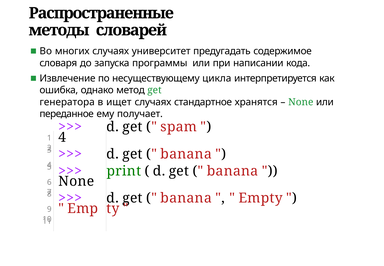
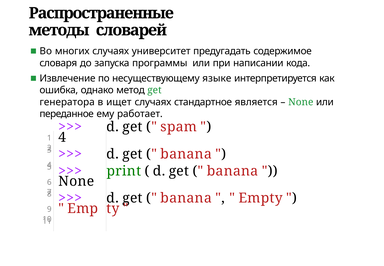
цикла: цикла -> языке (217, 78)
хранятся: хранятся -> является (256, 102)
получает: получает -> работает (140, 114)
